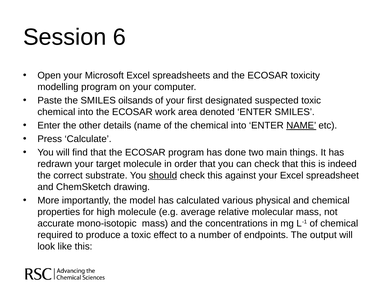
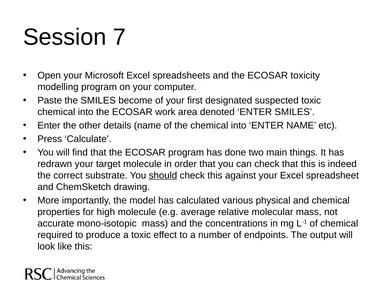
6: 6 -> 7 (119, 37)
oilsands: oilsands -> become (136, 101)
NAME underline: present -> none (301, 125)
